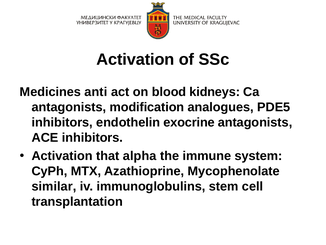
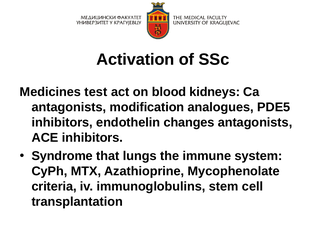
anti: anti -> test (96, 92)
exocrine: exocrine -> changes (189, 122)
Activation: Activation -> Syndrome (62, 156)
alpha: alpha -> lungs (140, 156)
similar: similar -> criteria (54, 186)
